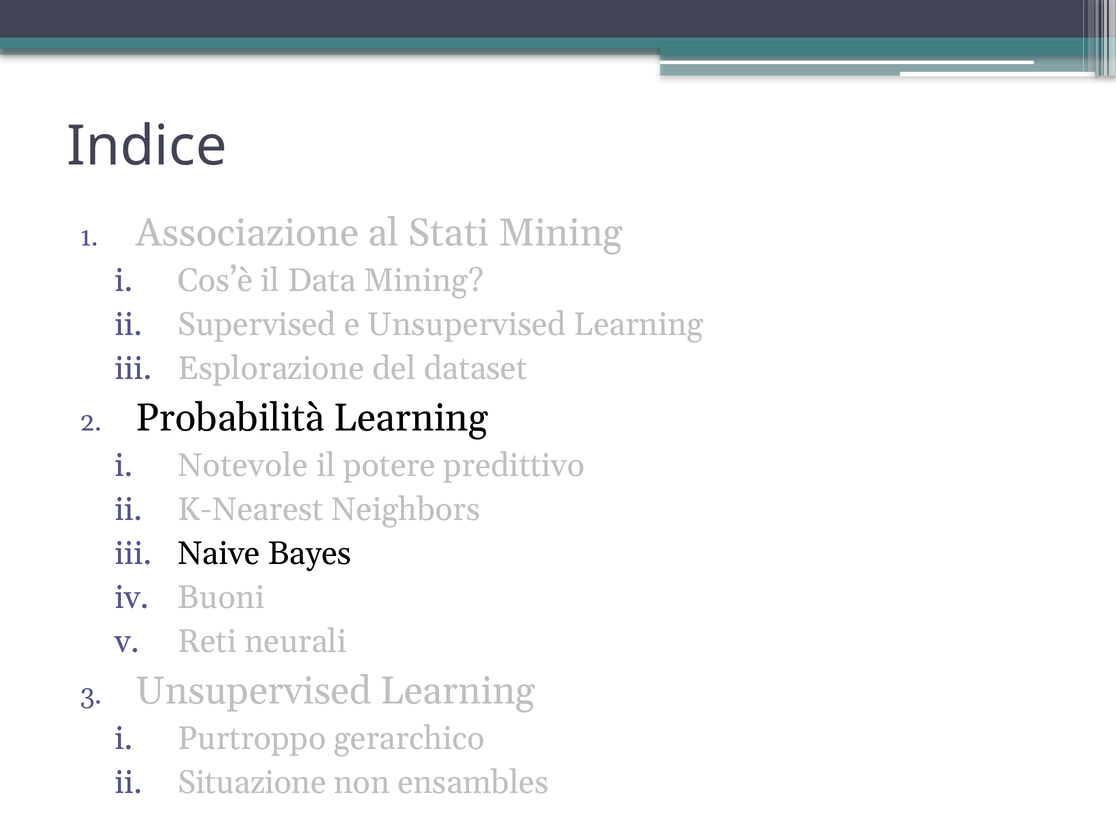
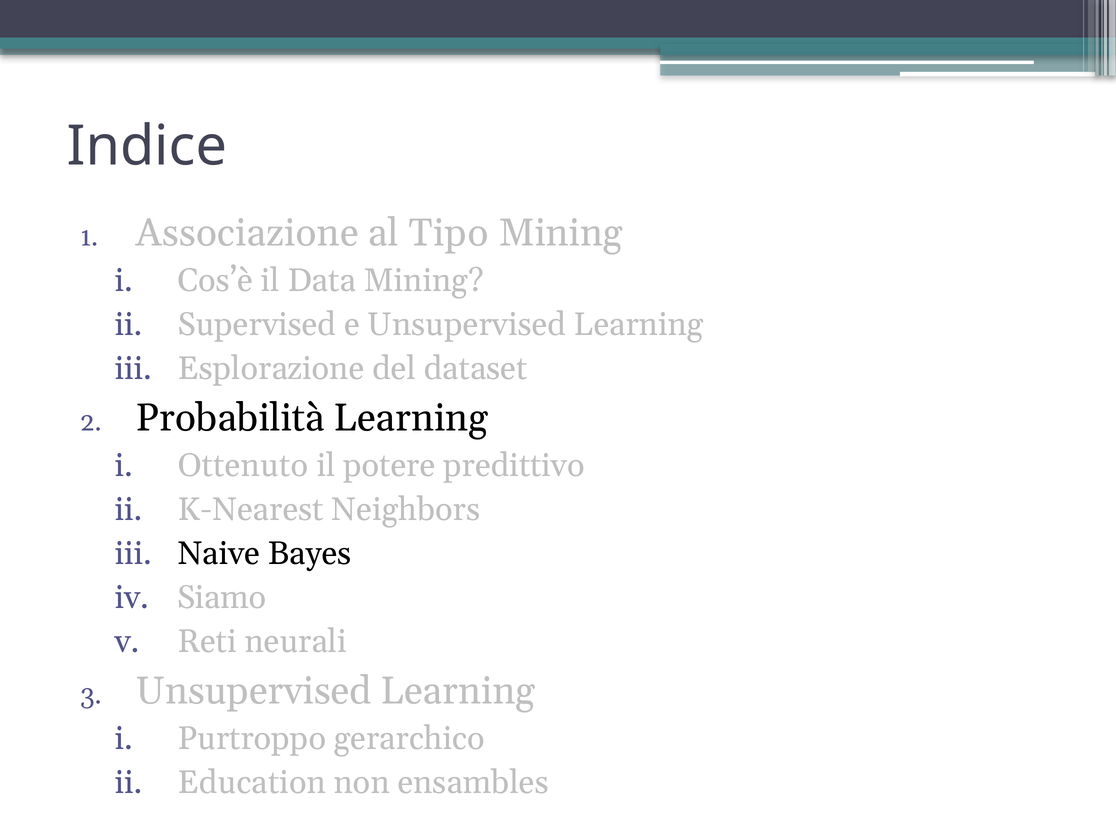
Stati: Stati -> Tipo (449, 233)
Notevole: Notevole -> Ottenuto (243, 465)
Buoni: Buoni -> Siamo (222, 598)
Situazione: Situazione -> Education (252, 782)
